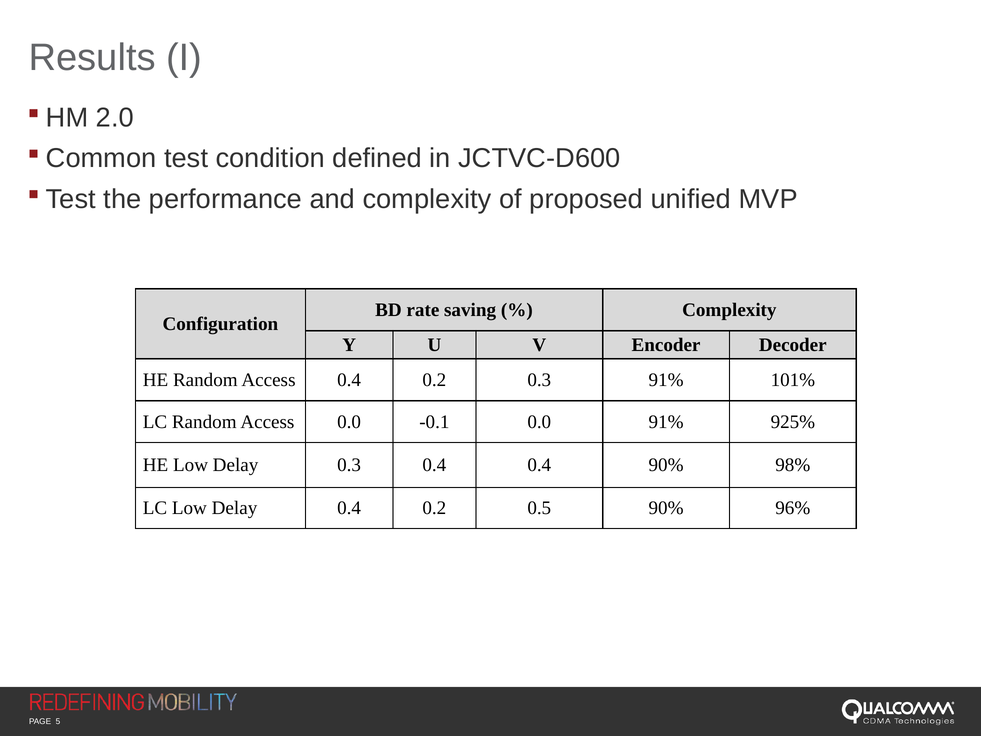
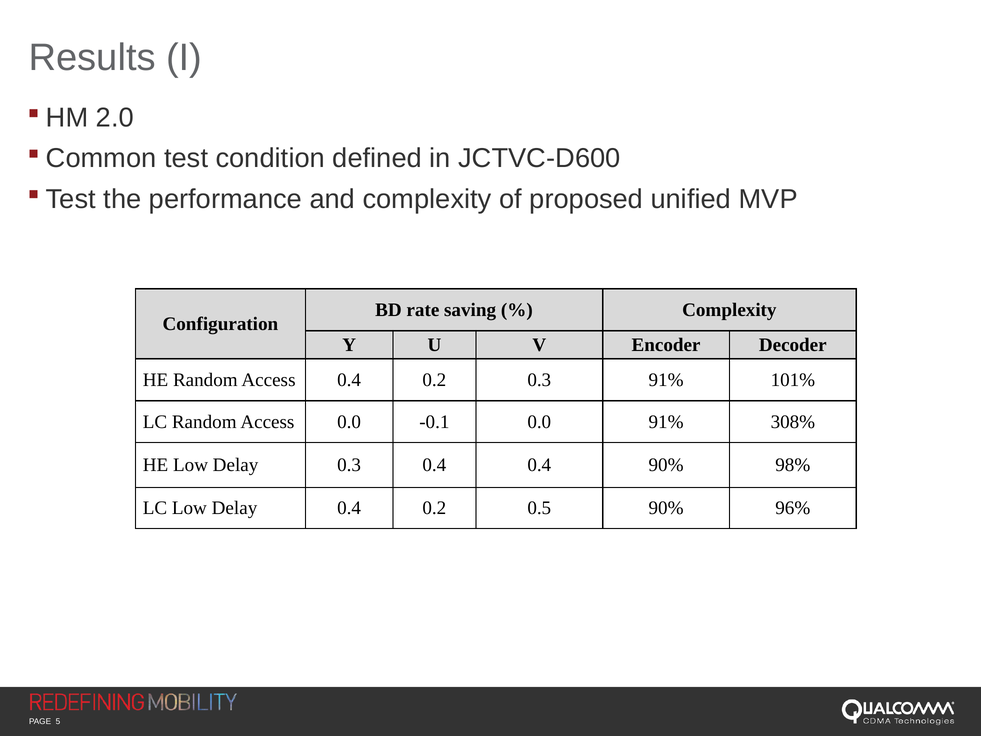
925%: 925% -> 308% (793, 422)
